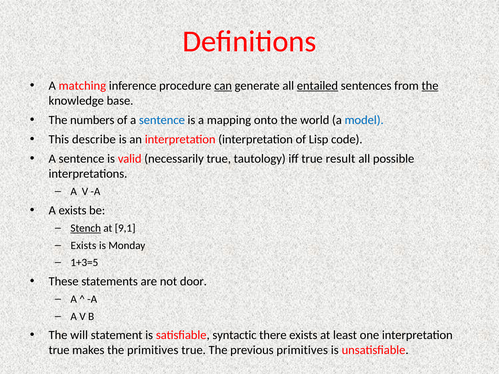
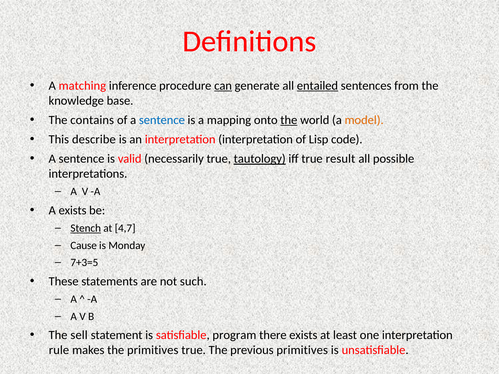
the underline: present -> none (430, 86)
numbers: numbers -> contains (92, 120)
the underline: none -> present (289, 120)
model colour: blue -> orange (364, 120)
tautology underline: none -> present (260, 159)
9,1: 9,1 -> 4,7 (125, 228)
Exists: Exists -> Cause (84, 246)
1+3=5: 1+3=5 -> 7+3=5 (84, 263)
door: door -> such (193, 281)
will: will -> sell (79, 335)
syntactic: syntactic -> program (234, 335)
true: true -> rule (59, 350)
